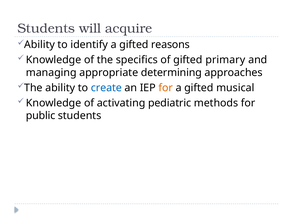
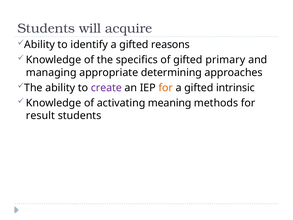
create colour: blue -> purple (106, 88)
musical: musical -> intrinsic (235, 88)
pediatric: pediatric -> meaning (170, 103)
public: public -> result (41, 116)
